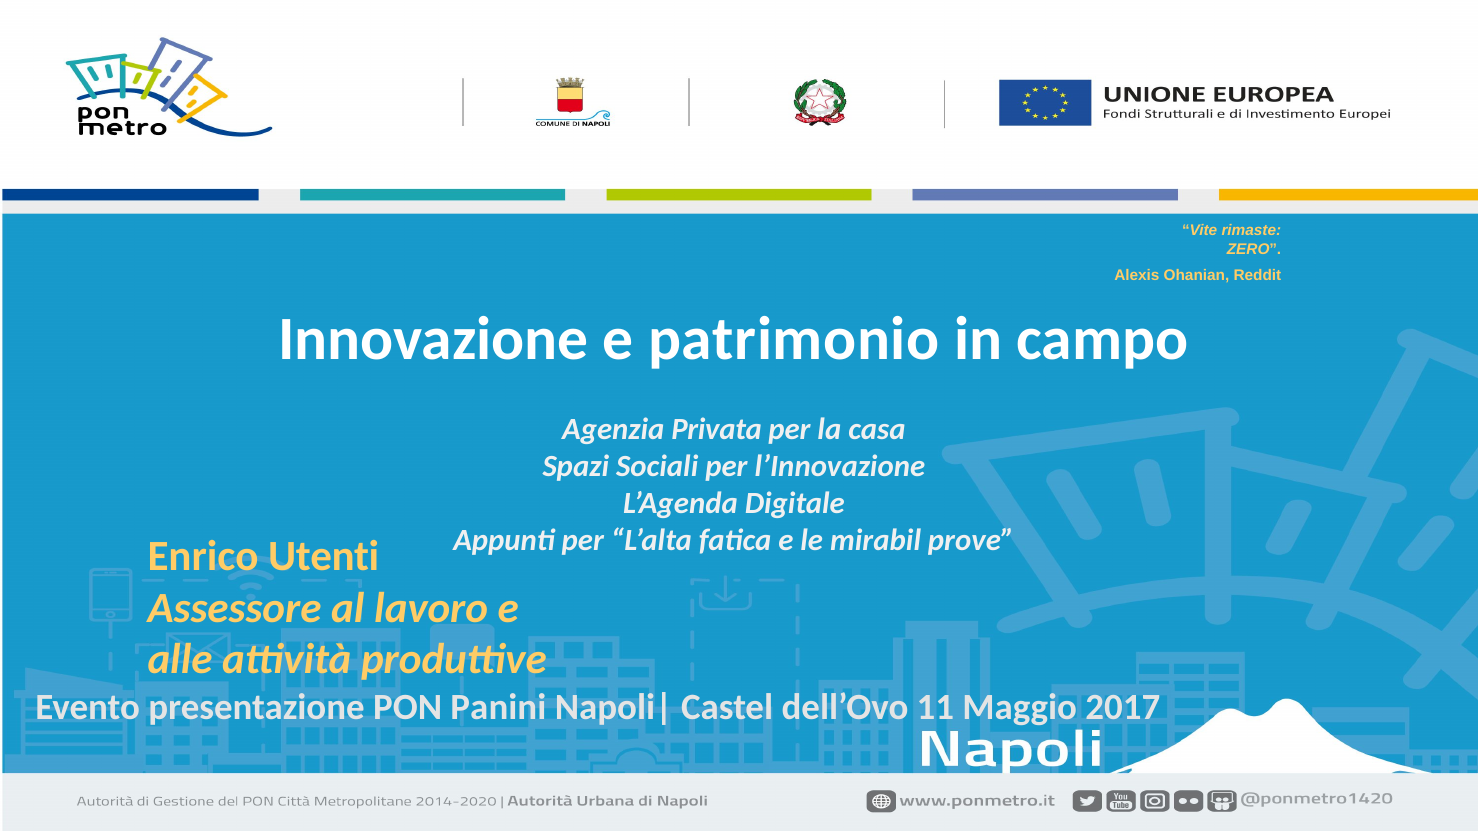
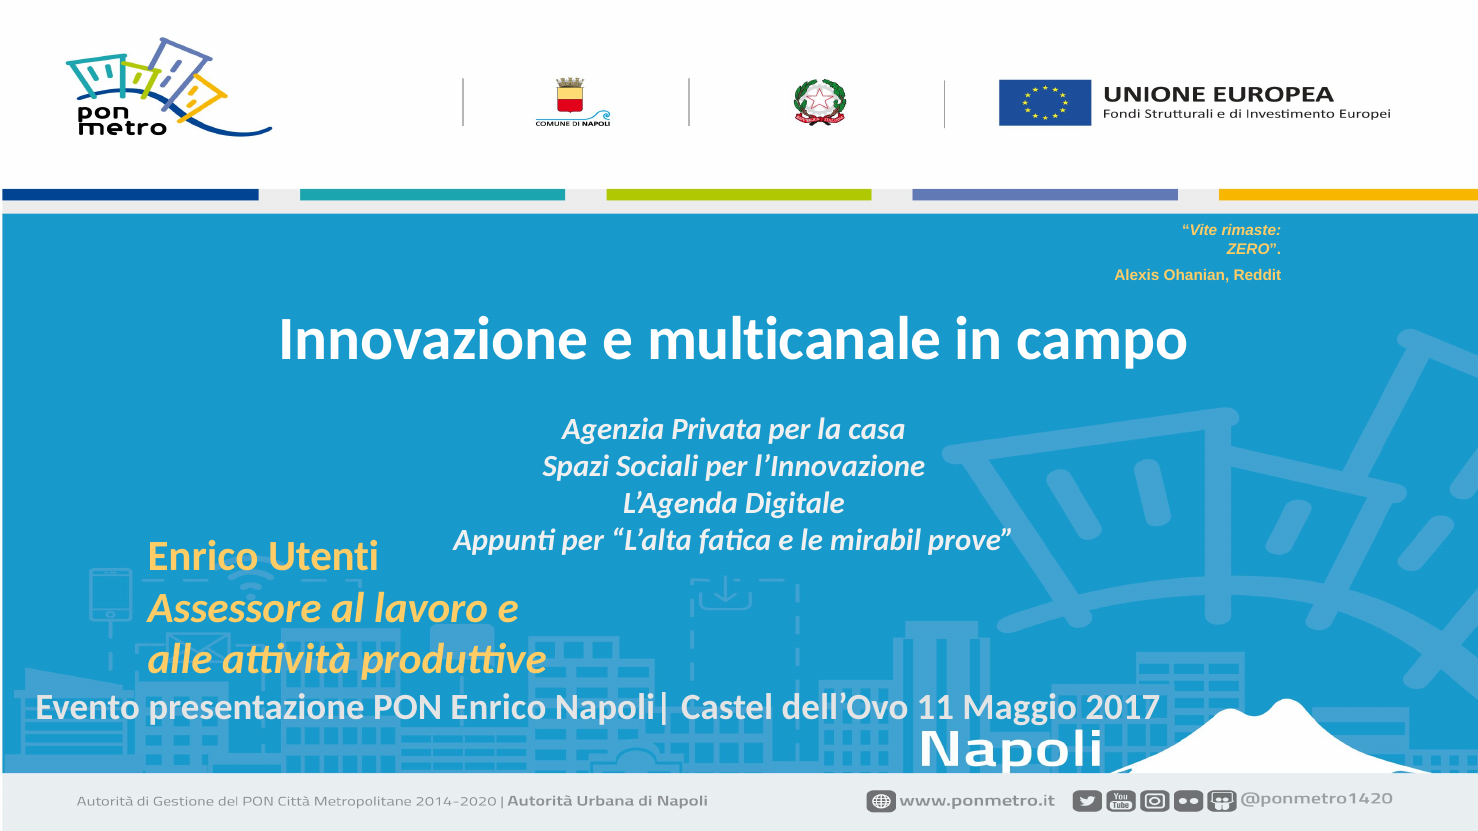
patrimonio: patrimonio -> multicanale (794, 340)
PON Panini: Panini -> Enrico (498, 708)
